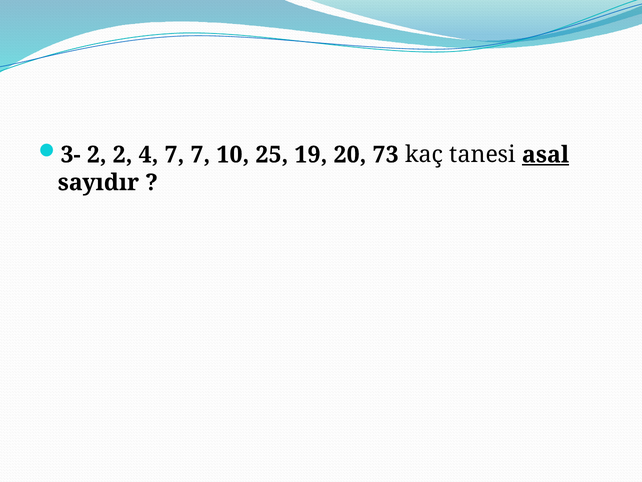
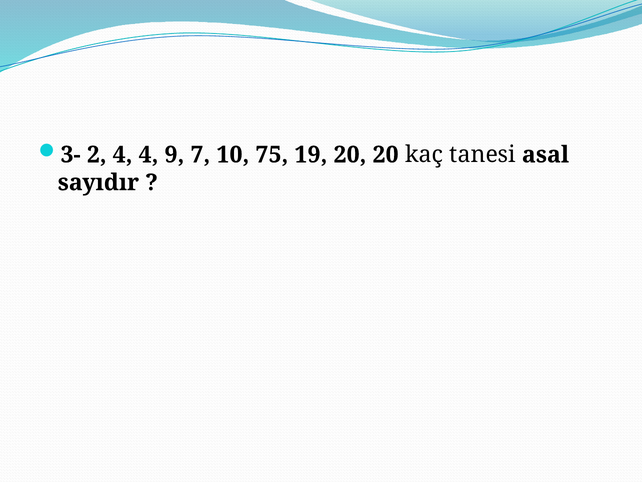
2 2: 2 -> 4 (123, 155)
4 7: 7 -> 9 (174, 155)
25: 25 -> 75 (272, 155)
20 73: 73 -> 20 (386, 155)
asal underline: present -> none (545, 155)
